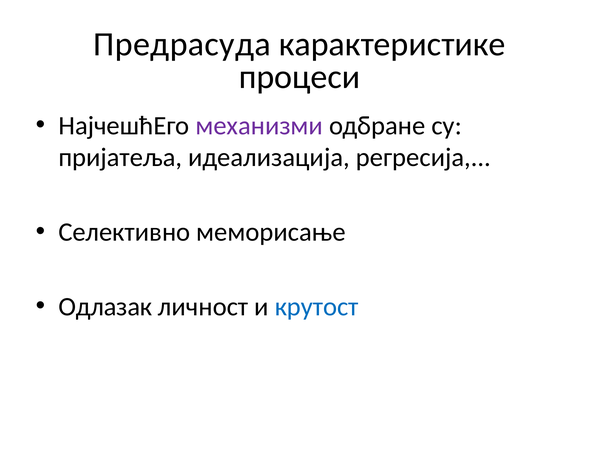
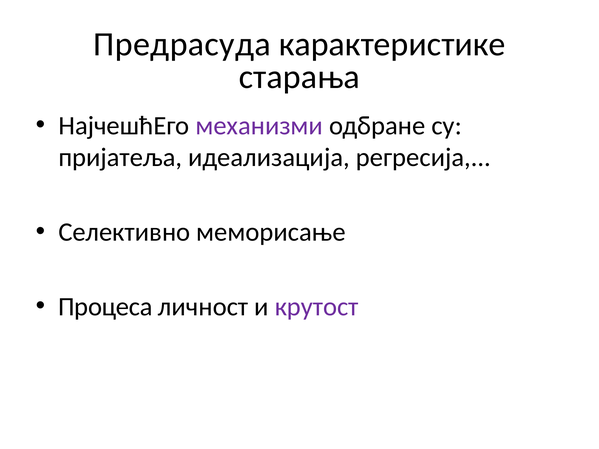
процеси: процеси -> старања (299, 77)
Одлазак: Одлазак -> Процеса (105, 307)
крутост colour: blue -> purple (317, 307)
